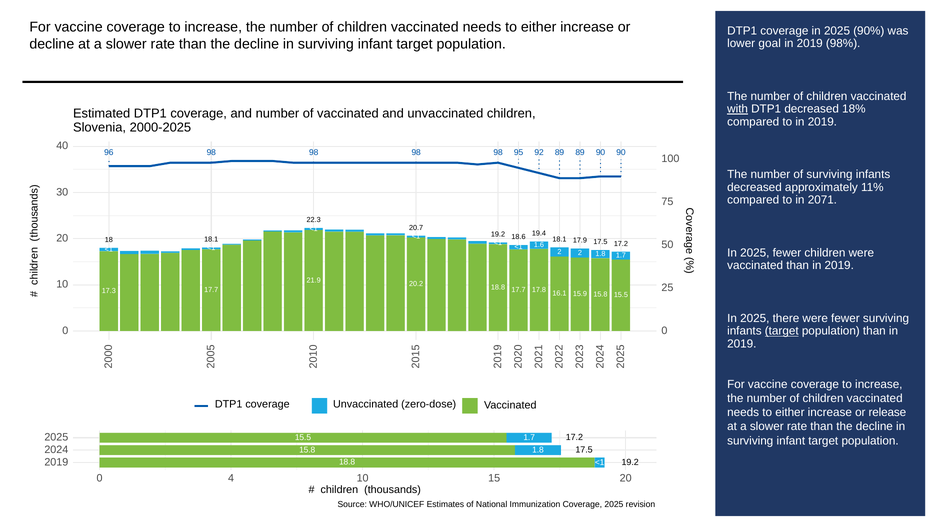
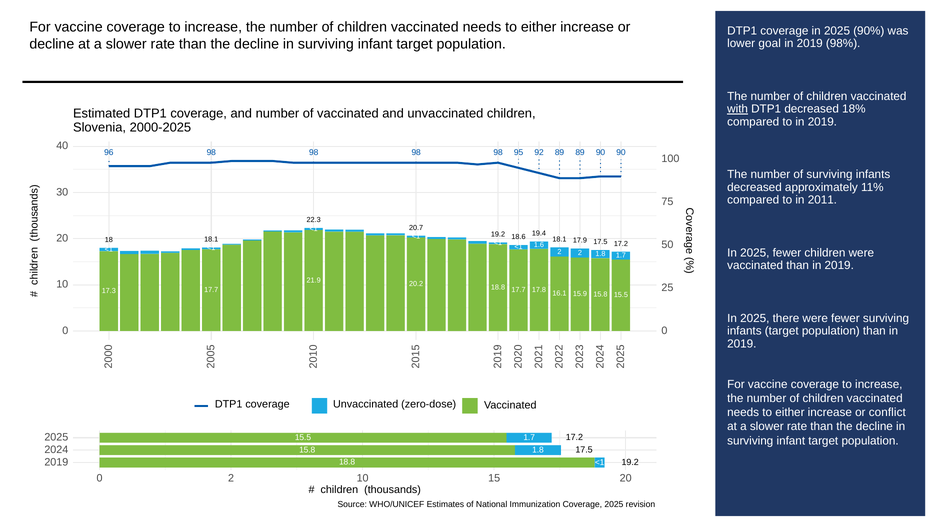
2071: 2071 -> 2011 (822, 200)
target underline: present -> none (782, 331)
release: release -> conflict (887, 413)
4: 4 -> 2 (231, 478)
